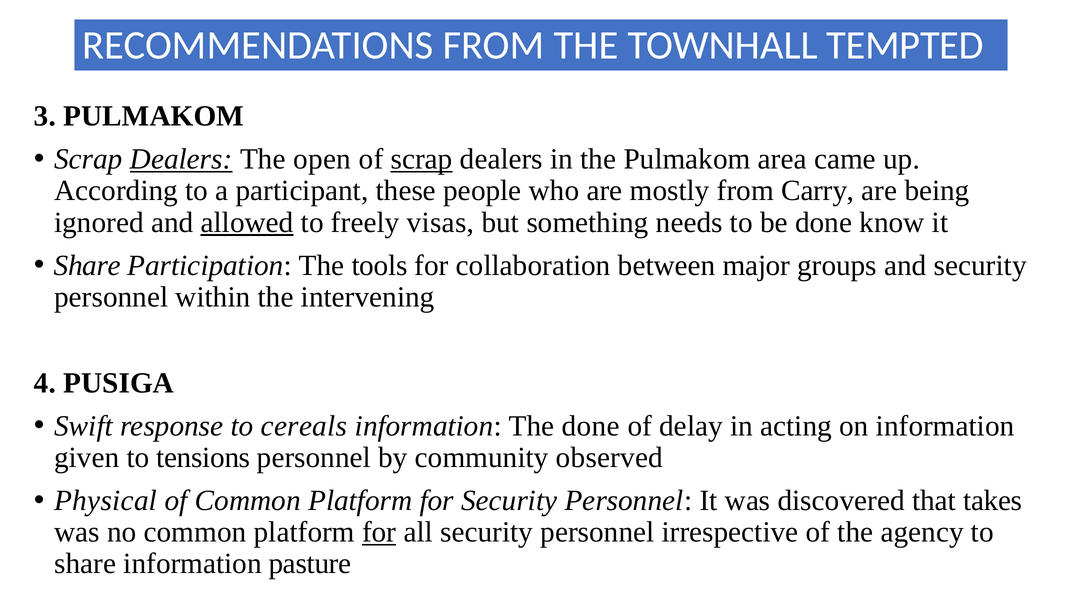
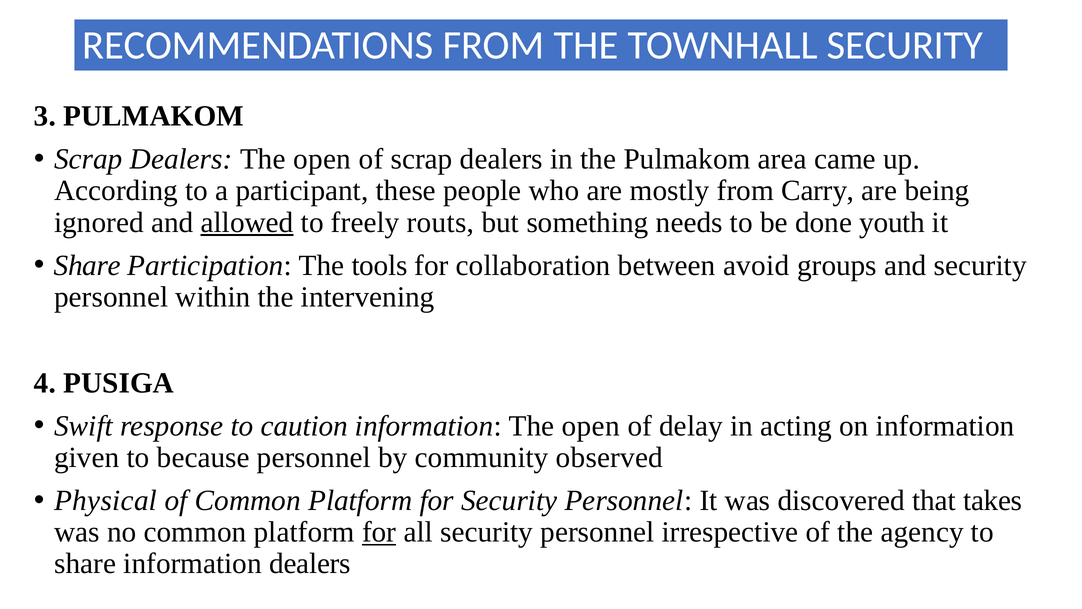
TOWNHALL TEMPTED: TEMPTED -> SECURITY (905, 45)
Dealers underline: present -> none (181, 159)
scrap underline: present -> none (422, 159)
visas: visas -> routs (440, 222)
know: know -> youth (892, 222)
major: major -> avoid (756, 265)
cereals: cereals -> caution (304, 426)
information The done: done -> open (591, 426)
tensions: tensions -> because (203, 457)
information pasture: pasture -> dealers (310, 563)
